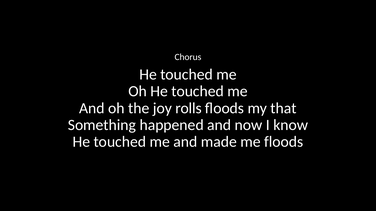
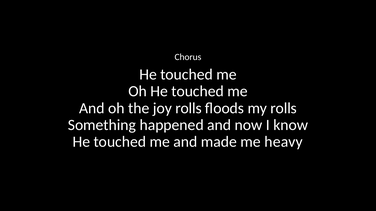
my that: that -> rolls (284, 108)
me floods: floods -> heavy (284, 142)
